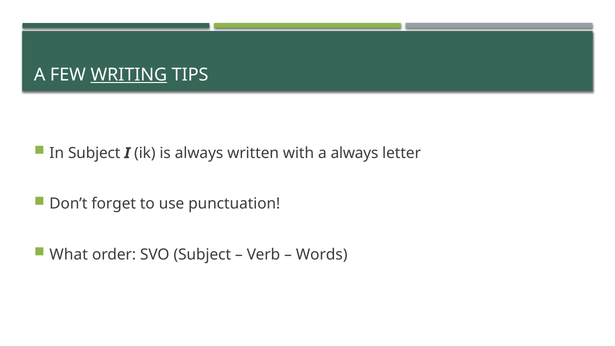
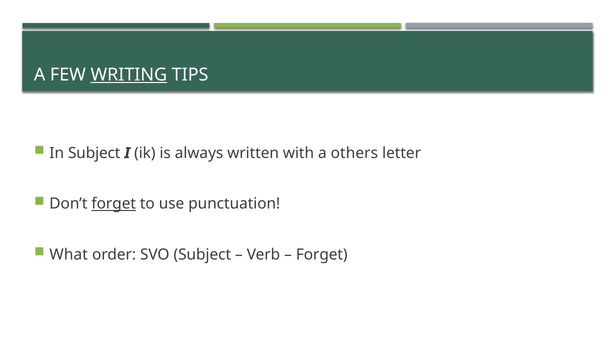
a always: always -> others (354, 153)
forget underline: none -> present (114, 204)
Words: Words -> Forget (322, 255)
